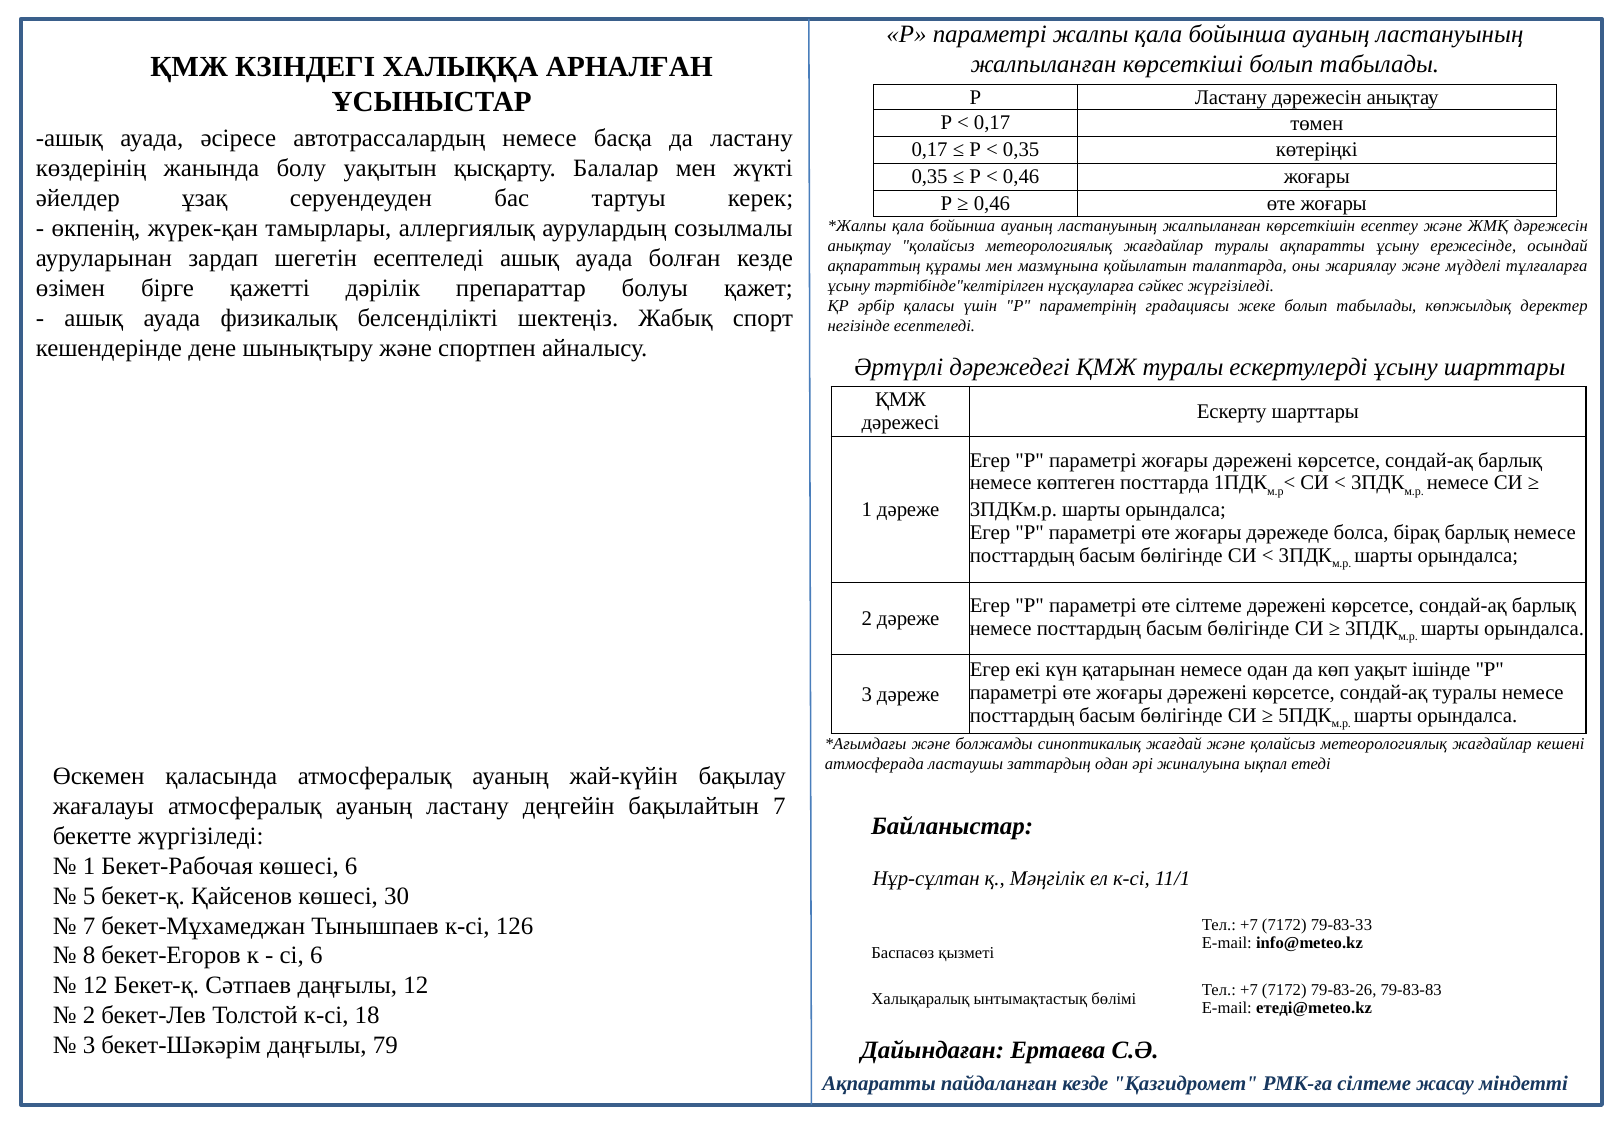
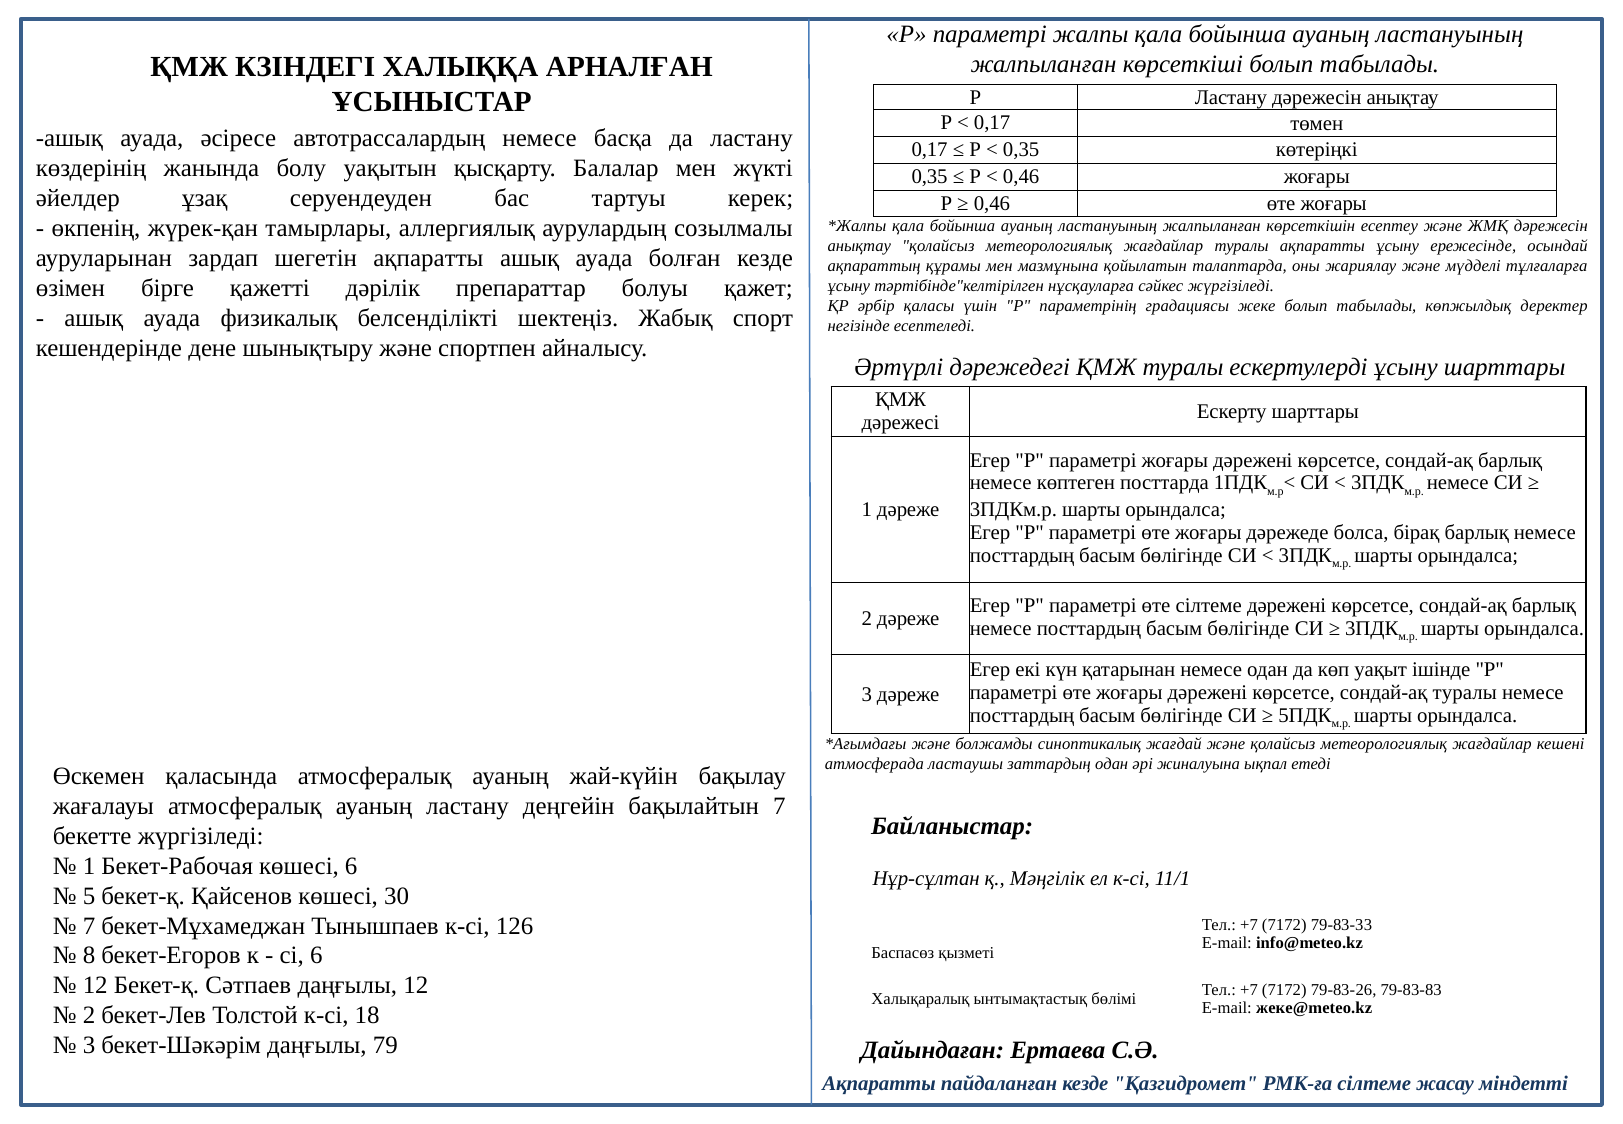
шегетін есептеледі: есептеледі -> ақпаратты (428, 258)
етеді@meteo.kz: етеді@meteo.kz -> жеке@meteo.kz (1314, 1008)
